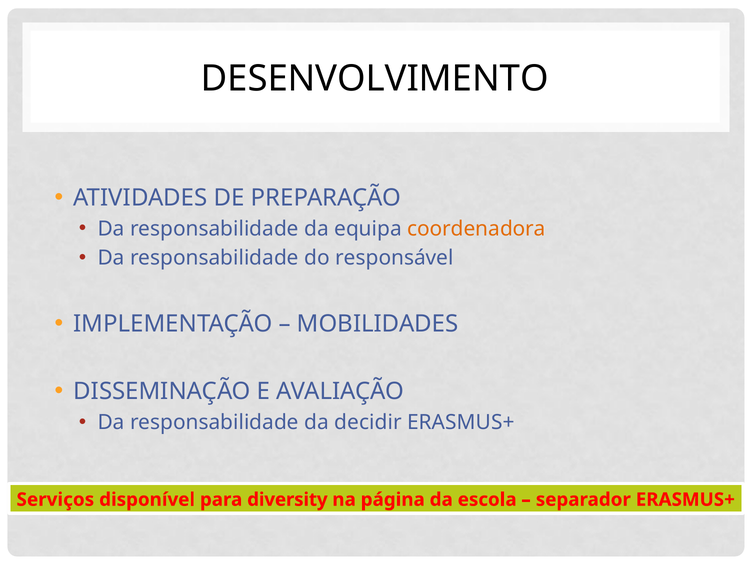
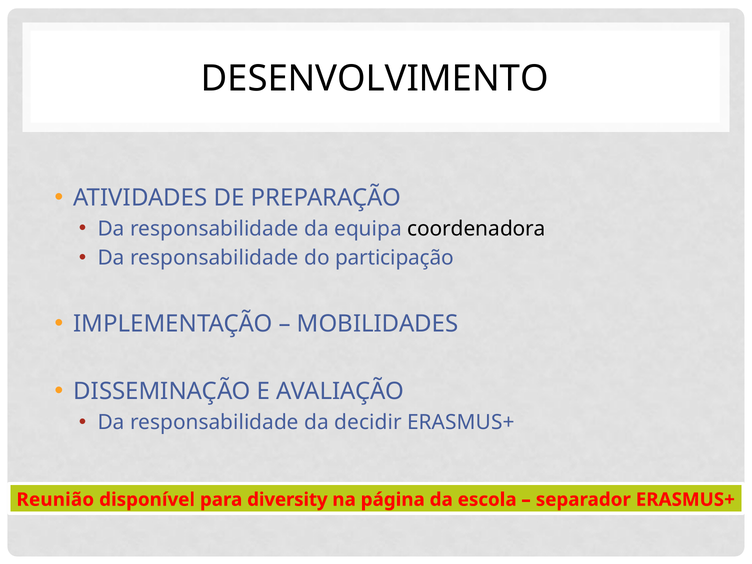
coordenadora colour: orange -> black (476, 229)
responsável: responsável -> participação (395, 258)
Serviços: Serviços -> Reunião (55, 500)
